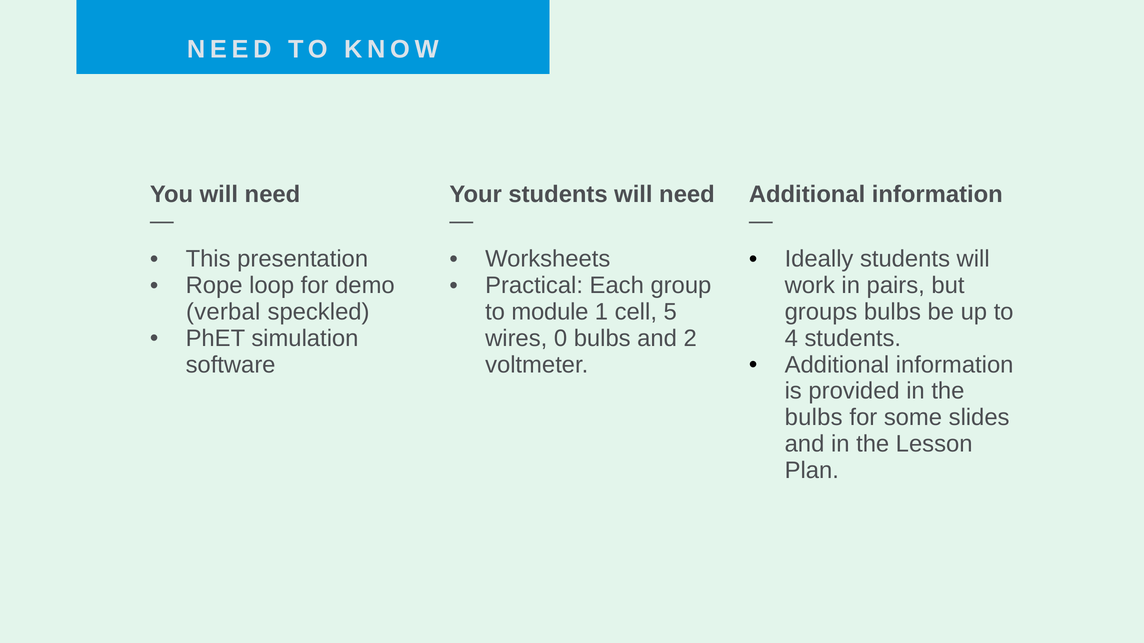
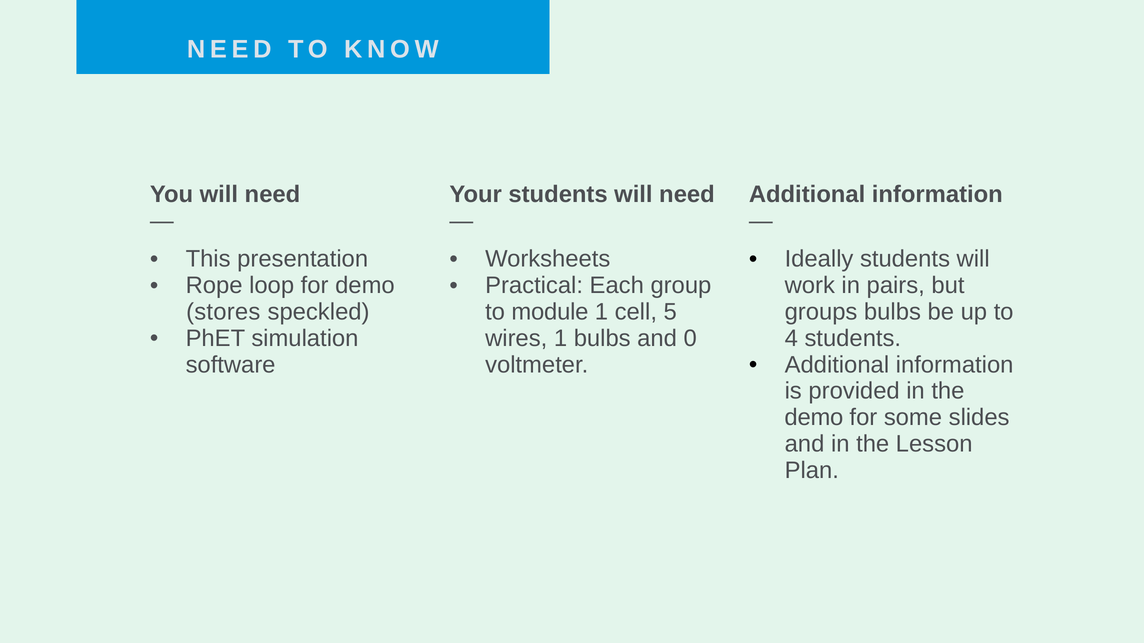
verbal: verbal -> stores (223, 312)
wires 0: 0 -> 1 (561, 338)
2: 2 -> 0 (690, 338)
bulbs: bulbs -> demo (814, 418)
